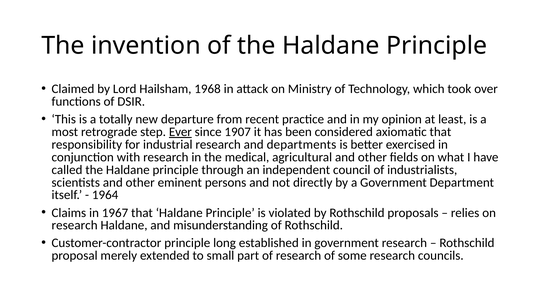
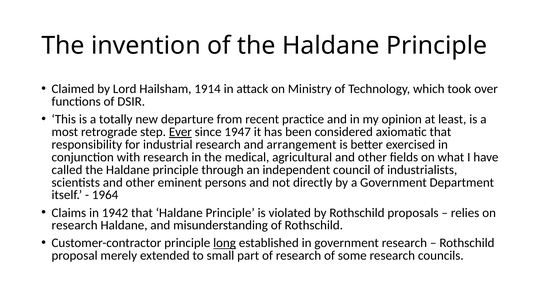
1968: 1968 -> 1914 (208, 89)
1907: 1907 -> 1947 (238, 132)
departments: departments -> arrangement (302, 145)
1967: 1967 -> 1942 (115, 213)
long underline: none -> present (225, 243)
